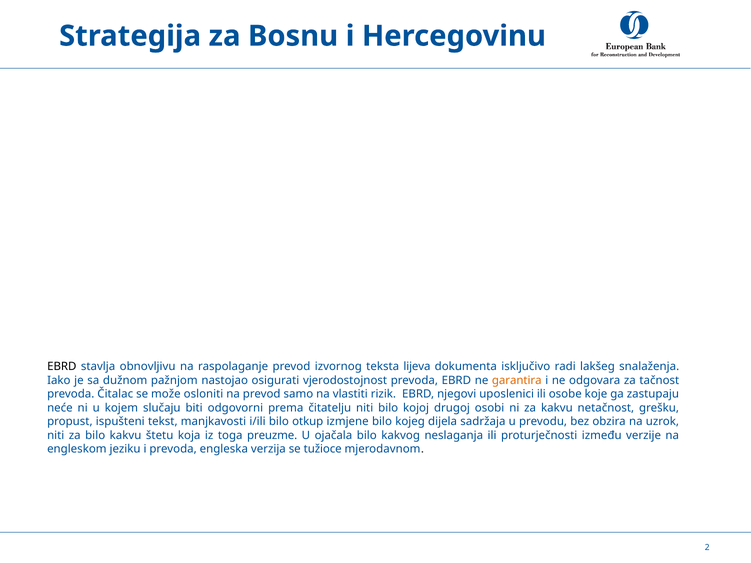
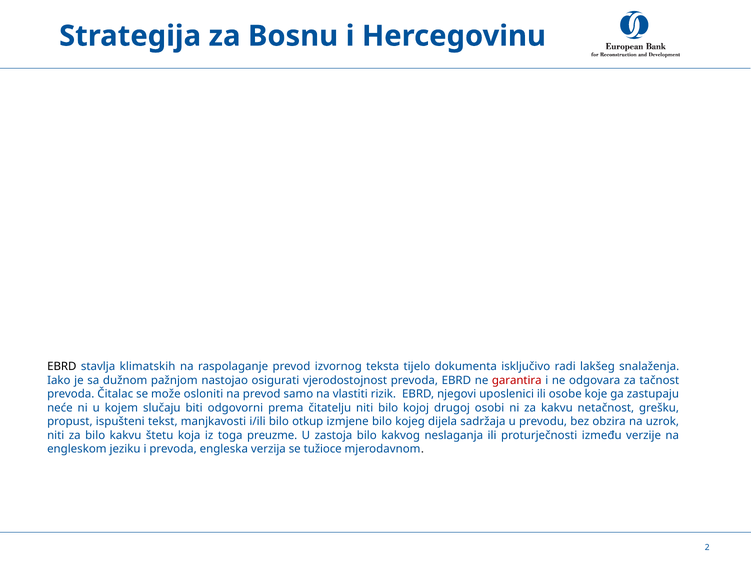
obnovljivu: obnovljivu -> klimatskih (148, 367)
lijeva: lijeva -> tijelo (417, 367)
garantira colour: orange -> red (517, 380)
ojačala: ojačala -> zastoja (333, 436)
